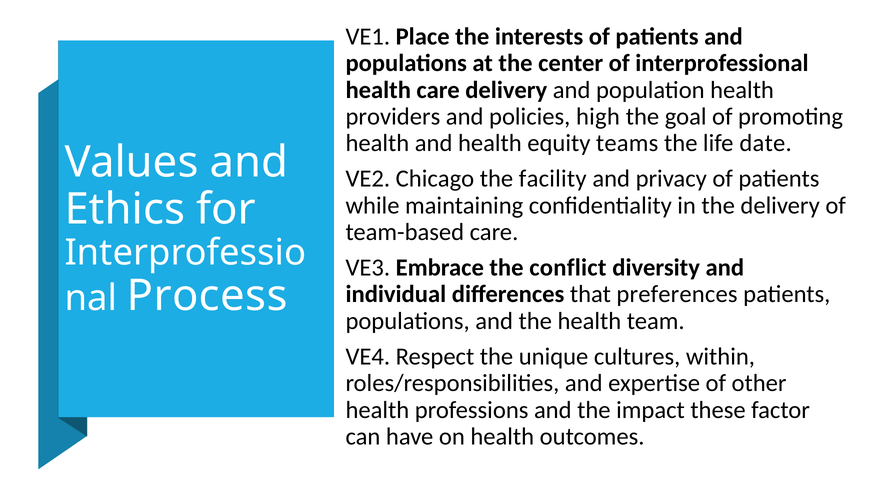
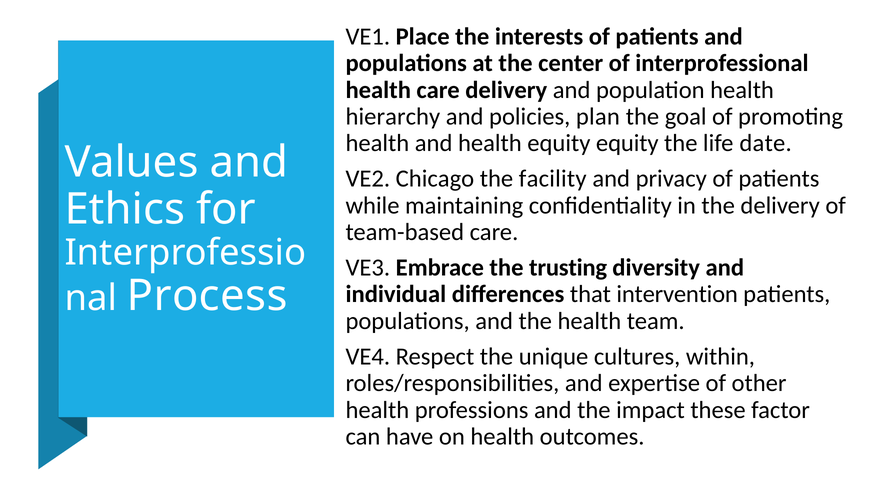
providers: providers -> hierarchy (393, 117)
high: high -> plan (598, 117)
equity teams: teams -> equity (627, 143)
conflict: conflict -> trusting (568, 268)
preferences: preferences -> intervention (677, 294)
